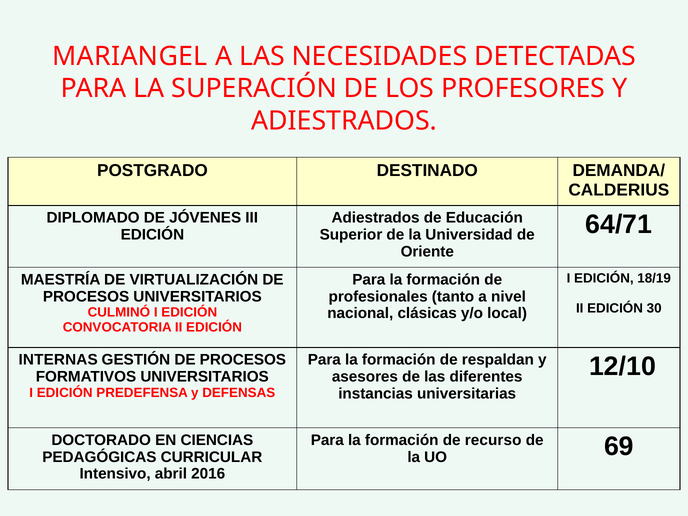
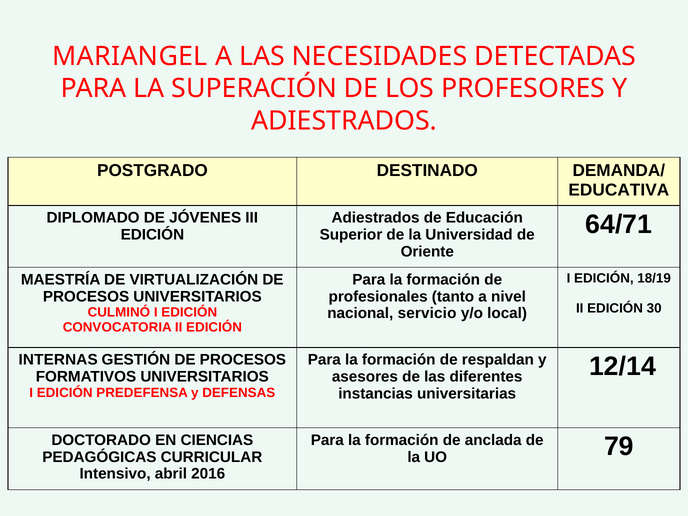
CALDERIUS: CALDERIUS -> EDUCATIVA (619, 190)
clásicas: clásicas -> servicio (427, 313)
12/10: 12/10 -> 12/14 (622, 366)
recurso: recurso -> anclada (493, 440)
69: 69 -> 79 (619, 447)
